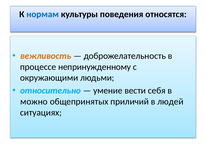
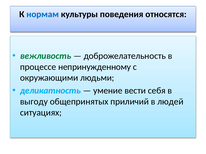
вежливость colour: orange -> green (46, 56)
относительно: относительно -> деликатность (50, 91)
можно: можно -> выгоду (34, 102)
